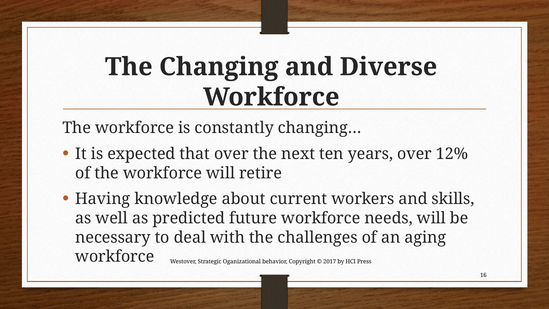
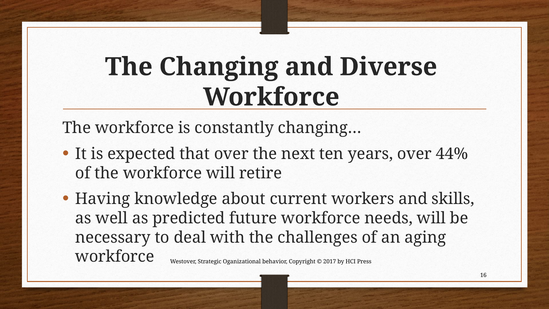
12%: 12% -> 44% (452, 154)
